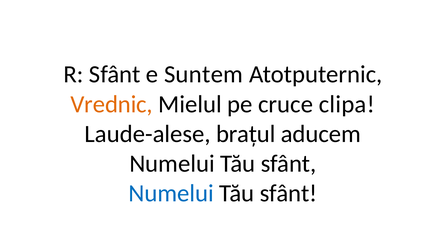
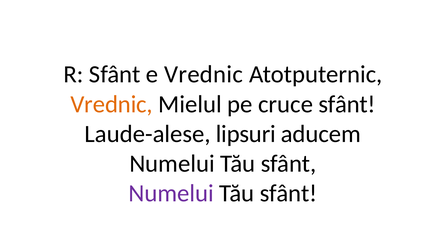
e Suntem: Suntem -> Vrednic (204, 74)
cruce clipa: clipa -> sfânt (347, 104)
brațul: brațul -> lipsuri (246, 134)
Numelui colour: blue -> purple (171, 193)
